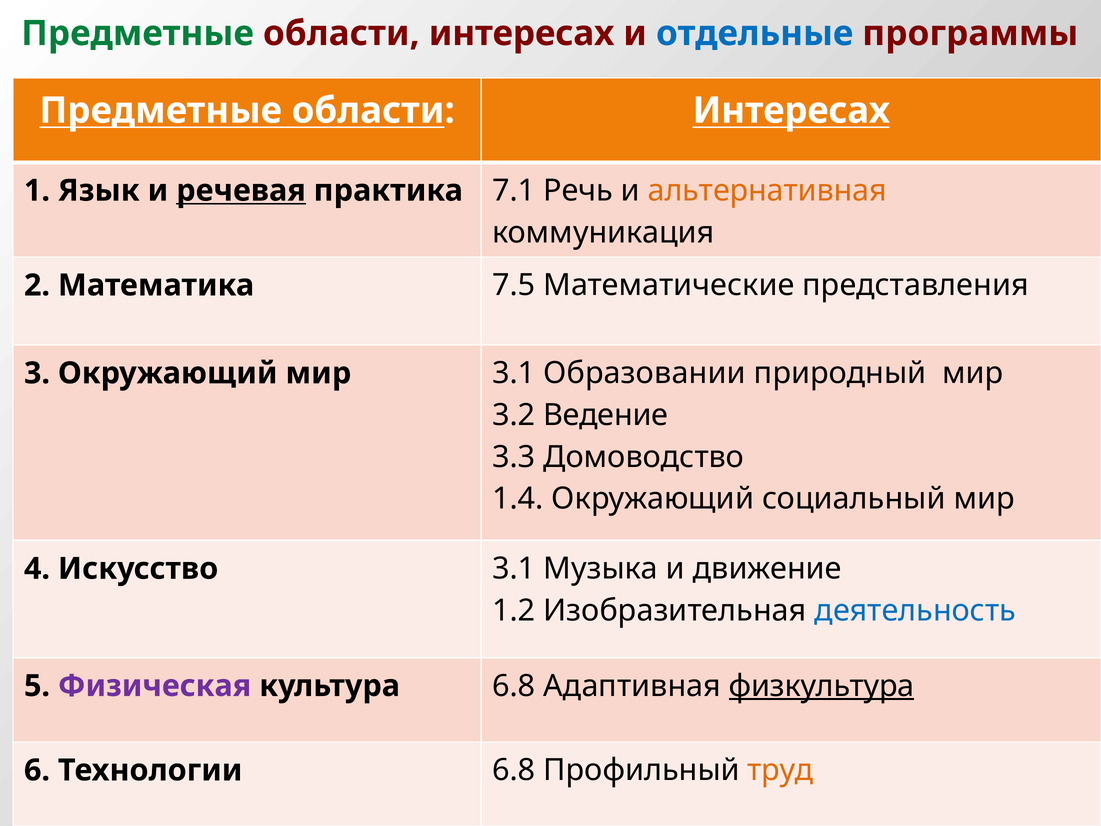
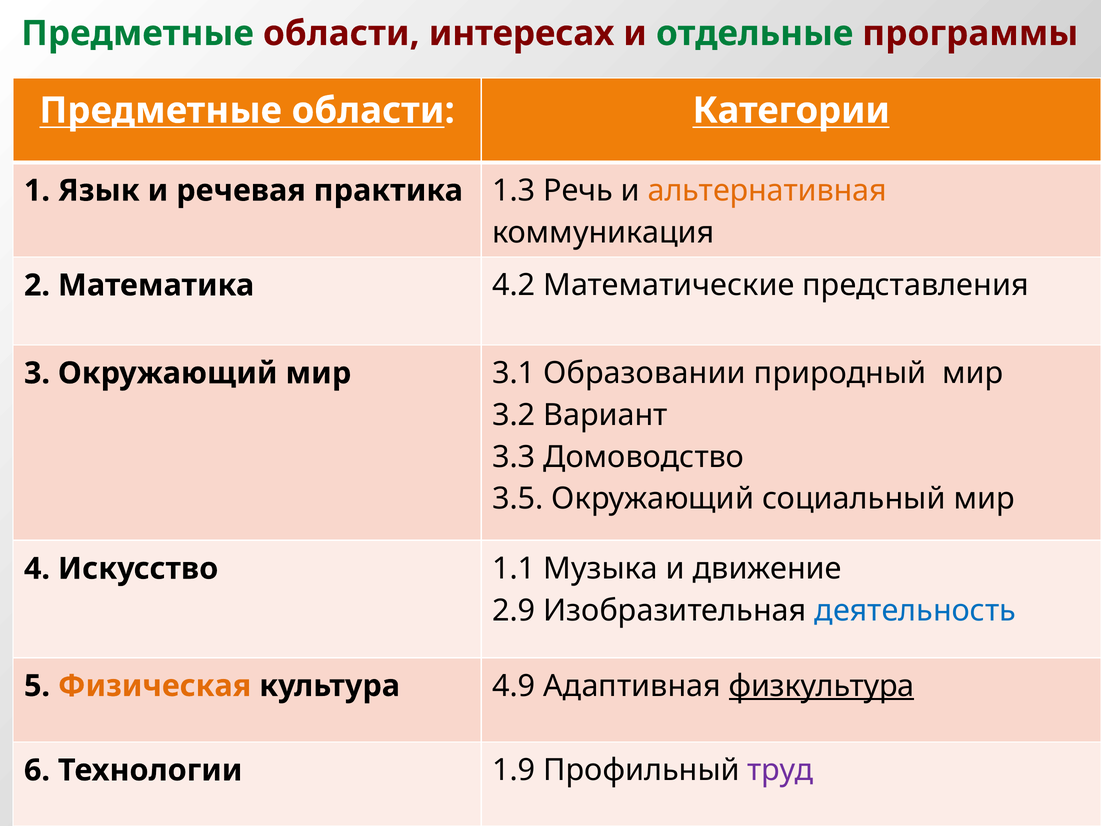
отдельные colour: blue -> green (755, 33)
Интересах: Интересах -> Категории (791, 111)
речевая underline: present -> none (241, 191)
7.1: 7.1 -> 1.3 (514, 191)
7.5: 7.5 -> 4.2 (514, 285)
Ведение: Ведение -> Вариант (605, 415)
1.4: 1.4 -> 3.5 (518, 499)
Искусство 3.1: 3.1 -> 1.1 (514, 568)
1.2: 1.2 -> 2.9 (514, 610)
Физическая colour: purple -> orange (155, 686)
культура 6.8: 6.8 -> 4.9 (514, 686)
Технологии 6.8: 6.8 -> 1.9 (514, 770)
труд colour: orange -> purple (780, 770)
